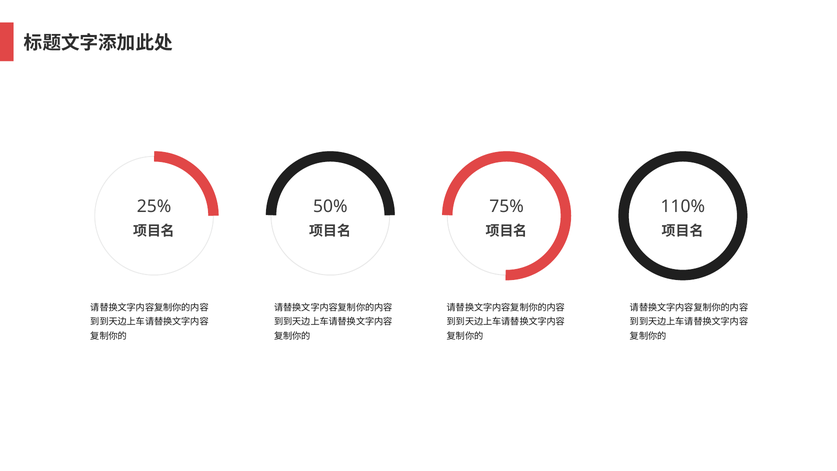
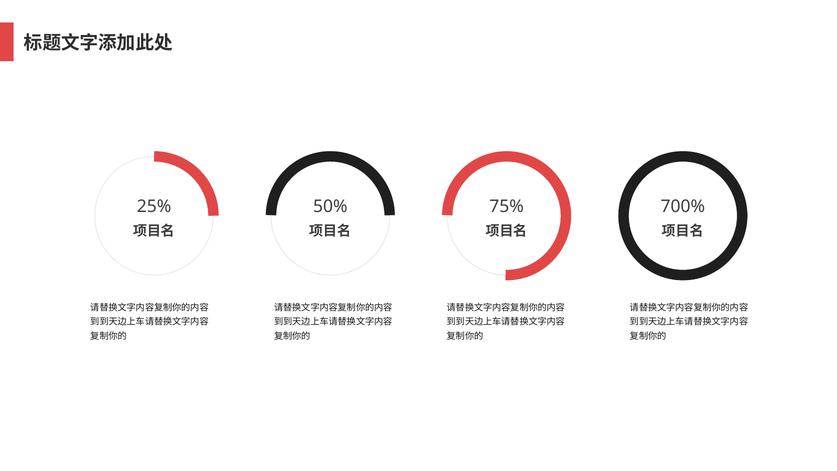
110%: 110% -> 700% (683, 206)
